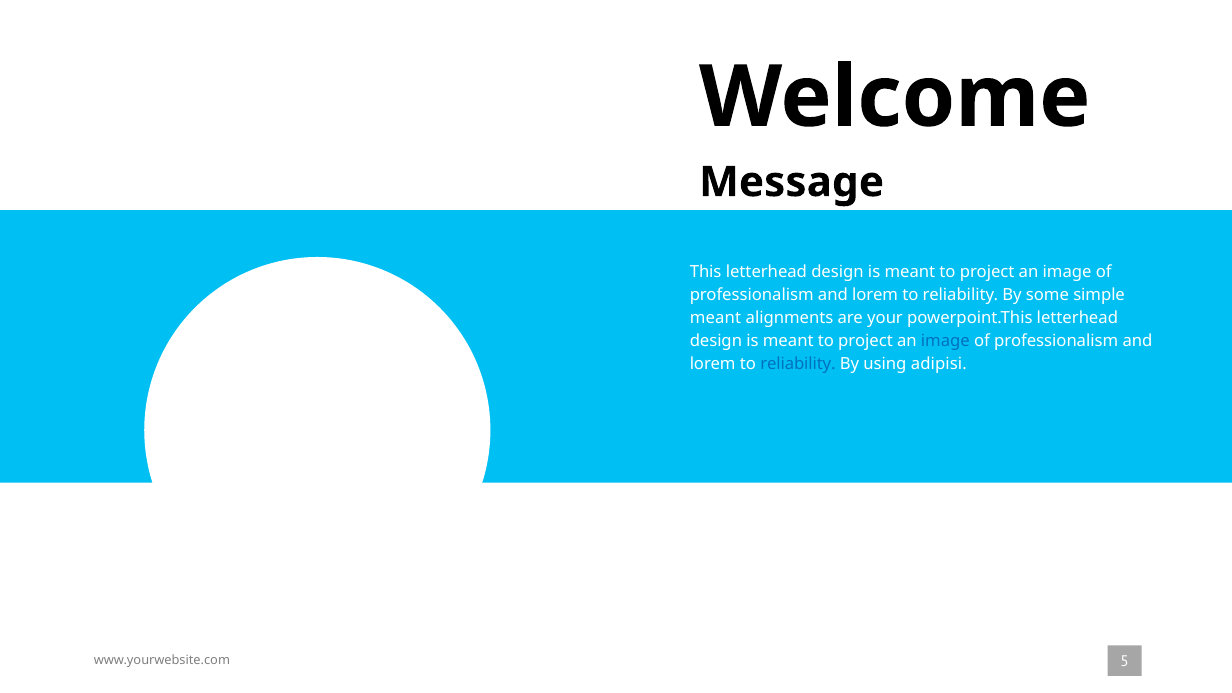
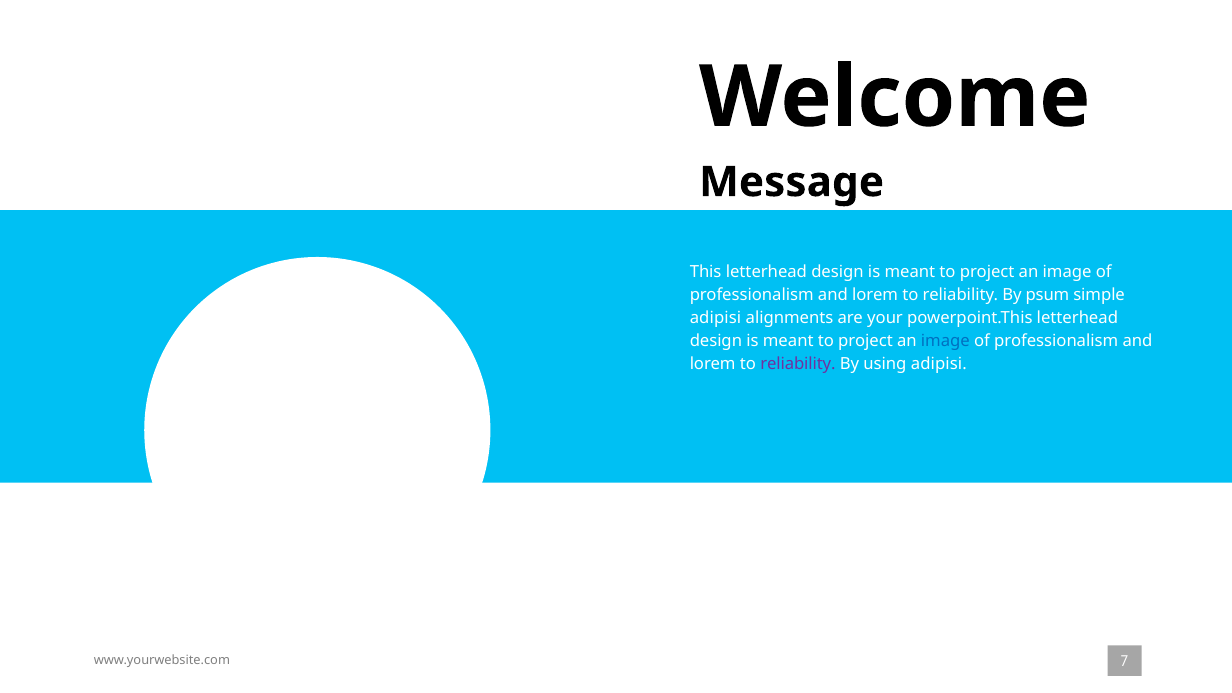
some: some -> psum (1047, 295)
meant: meant -> adipisi (716, 318)
reliability colour: blue -> purple (798, 364)
5: 5 -> 7 (1125, 661)
